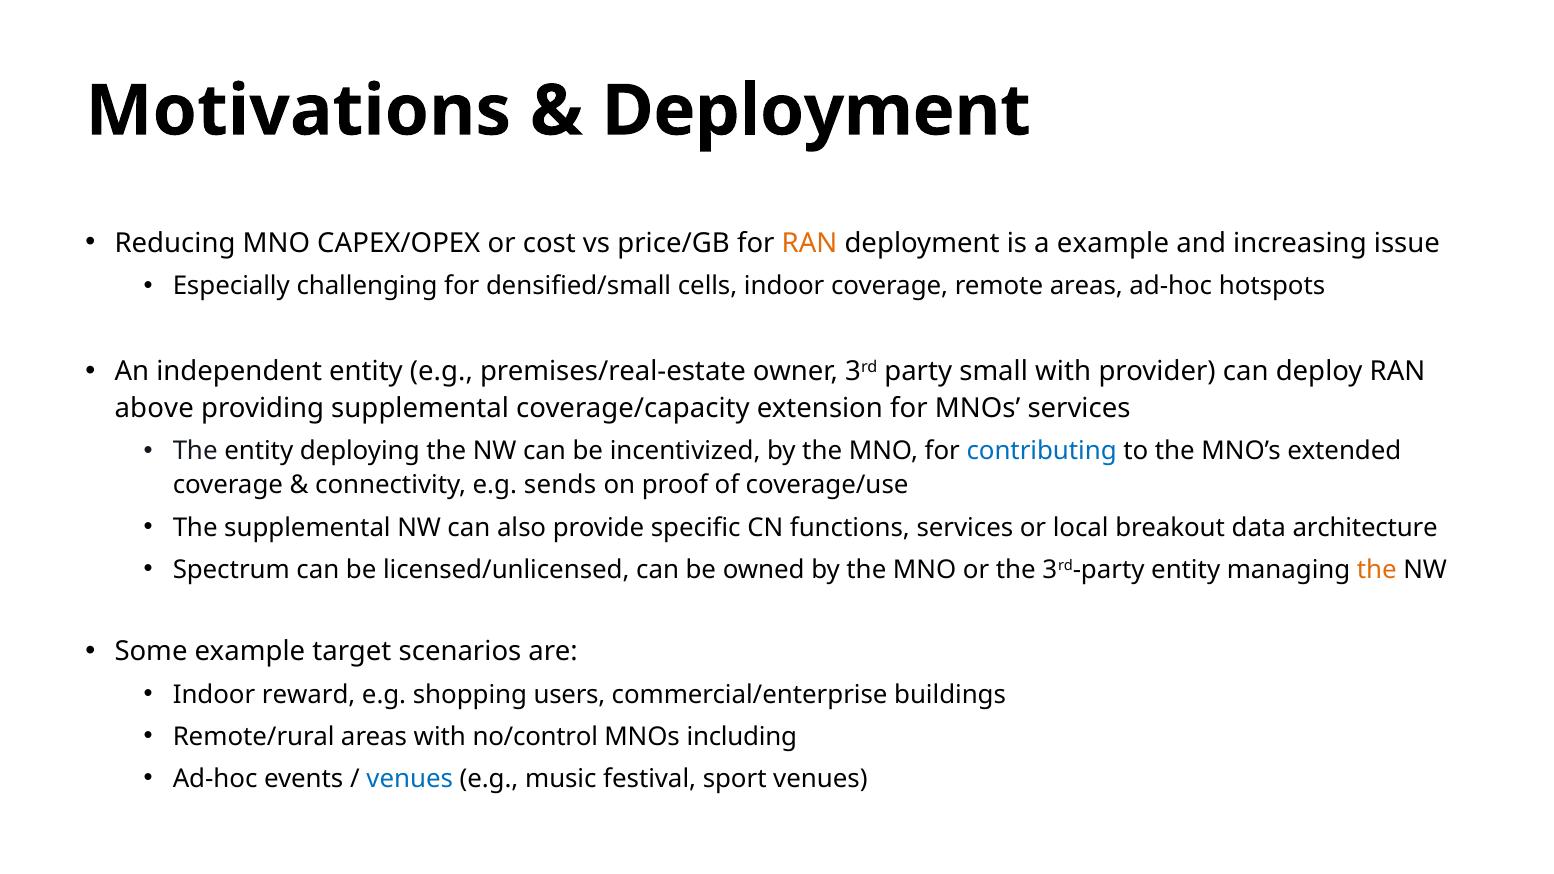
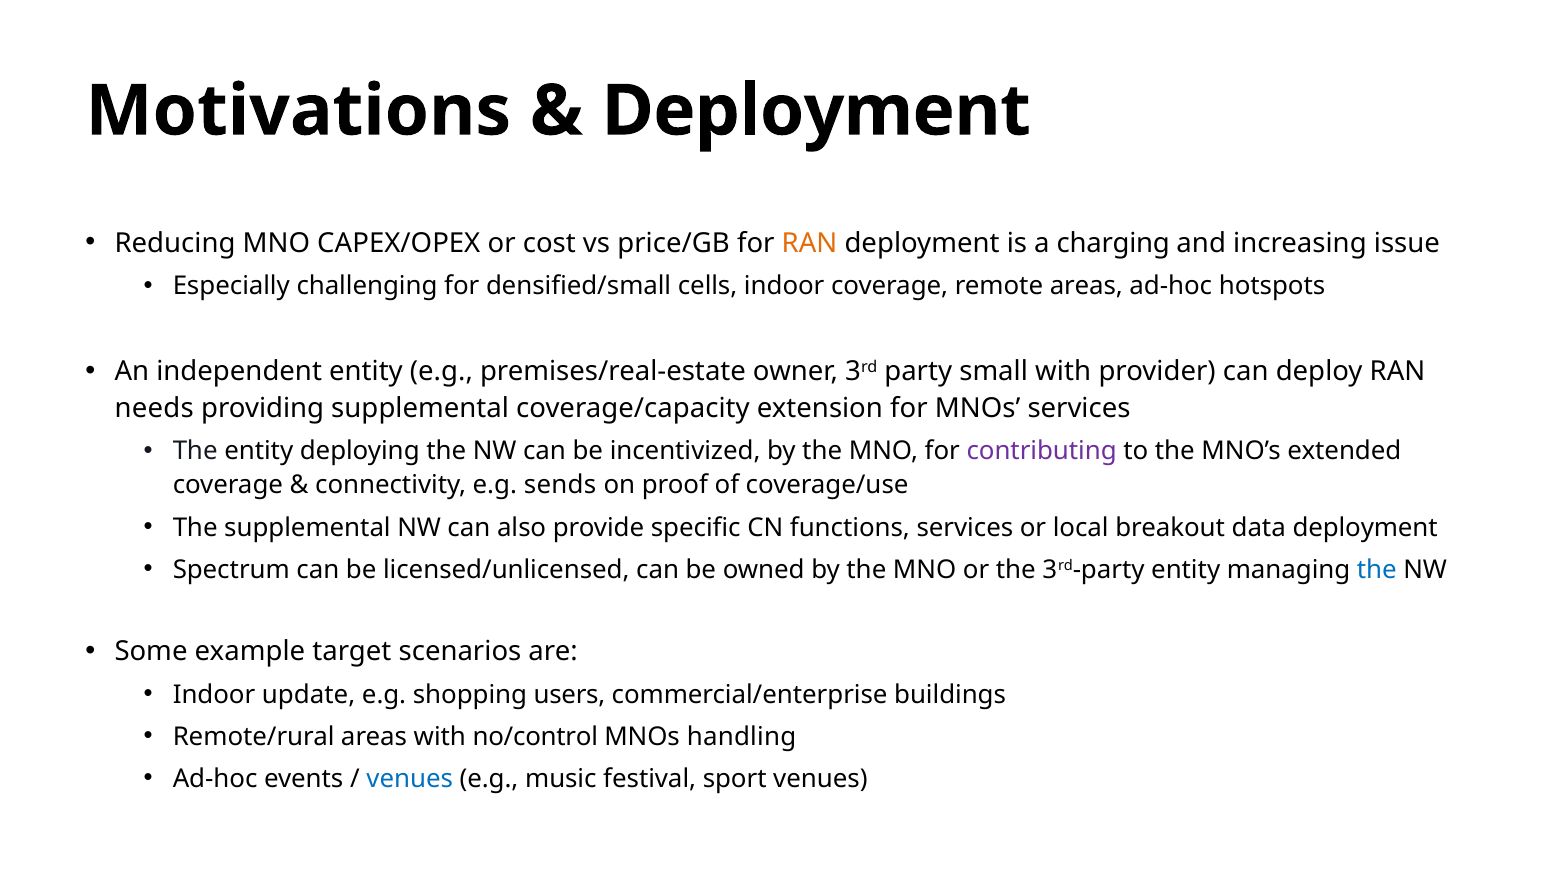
a example: example -> charging (1113, 243)
above: above -> needs (154, 408)
contributing colour: blue -> purple (1042, 451)
data architecture: architecture -> deployment (1365, 528)
the colour: orange -> blue (1377, 570)
reward: reward -> update (309, 695)
including: including -> handling (742, 737)
